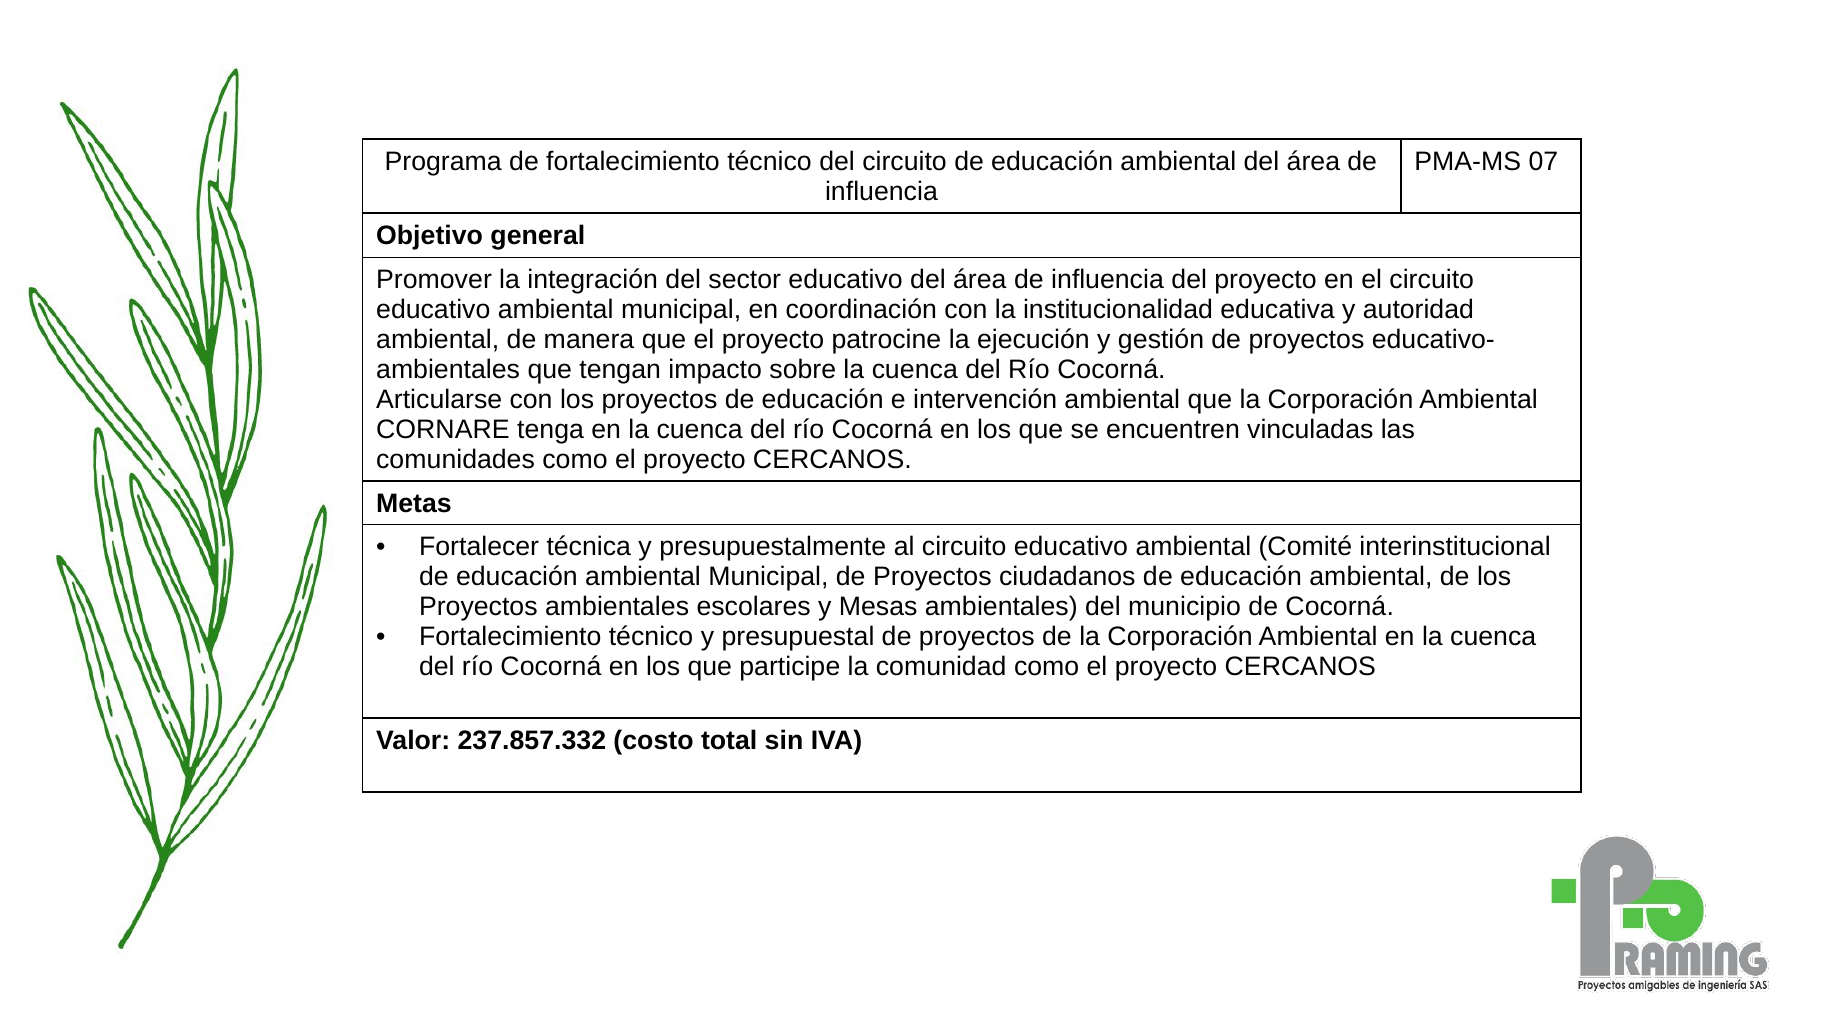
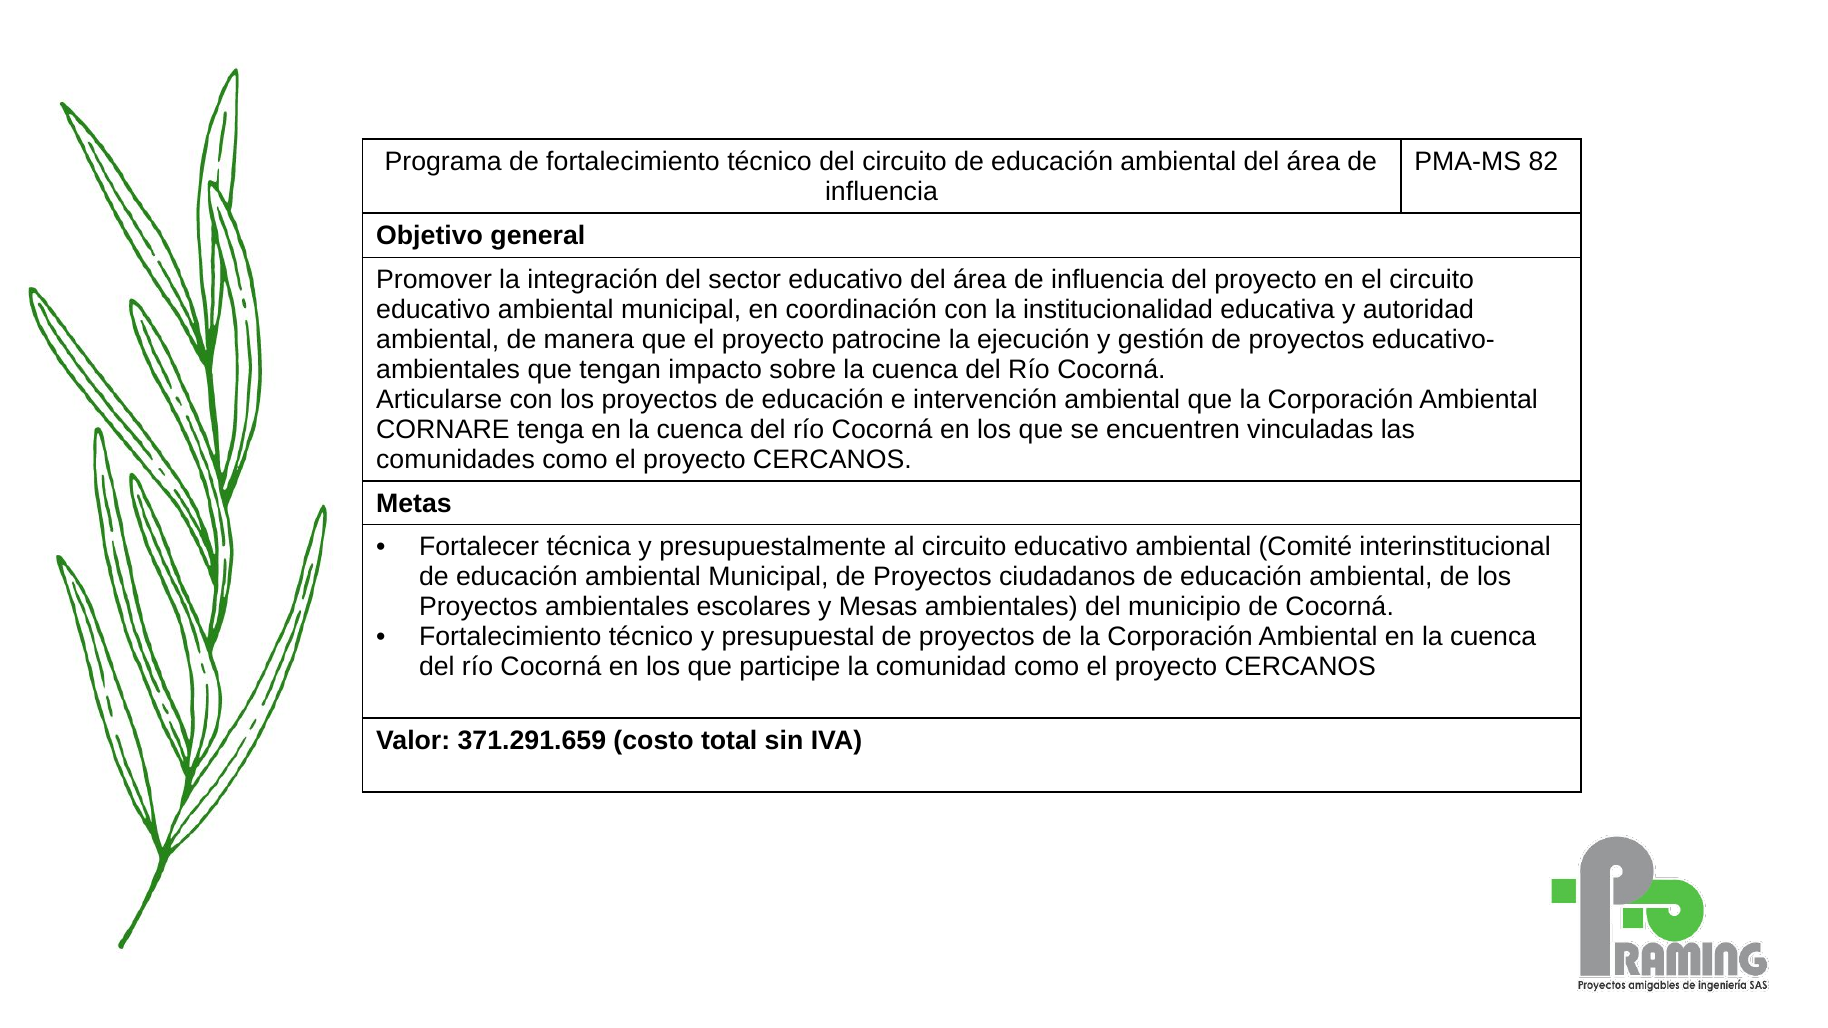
07: 07 -> 82 (1543, 162)
237.857.332: 237.857.332 -> 371.291.659 (532, 741)
